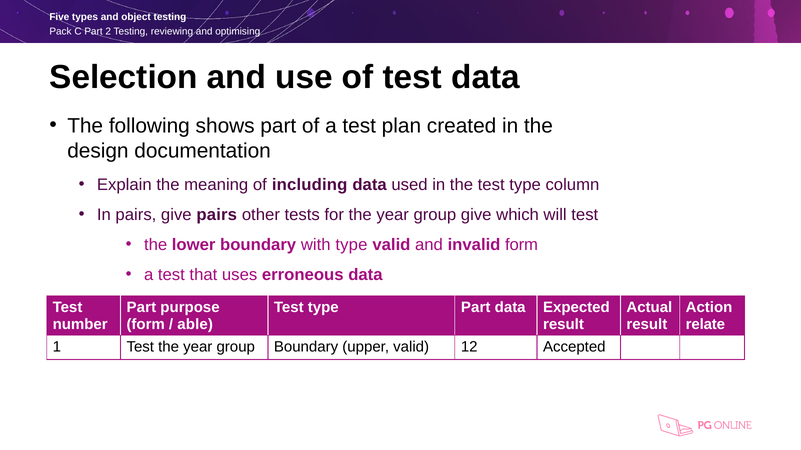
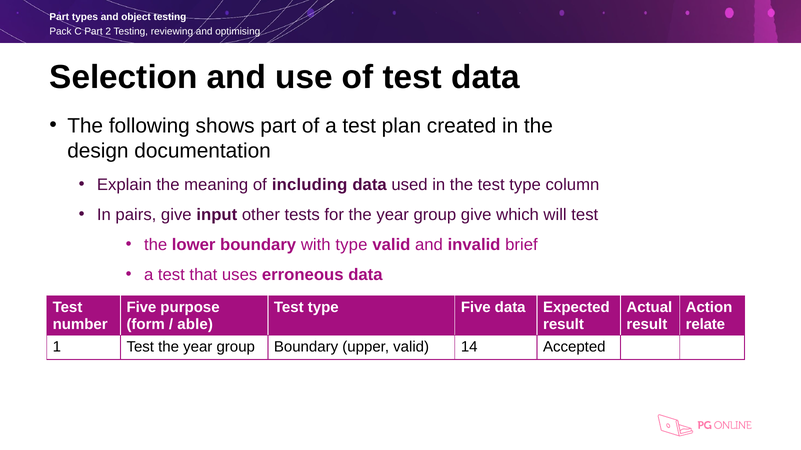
Five: Five -> Part (59, 17)
give pairs: pairs -> input (217, 215)
invalid form: form -> brief (521, 245)
Part: Part -> Five (141, 308)
type Part: Part -> Five (476, 308)
12: 12 -> 14 (469, 347)
